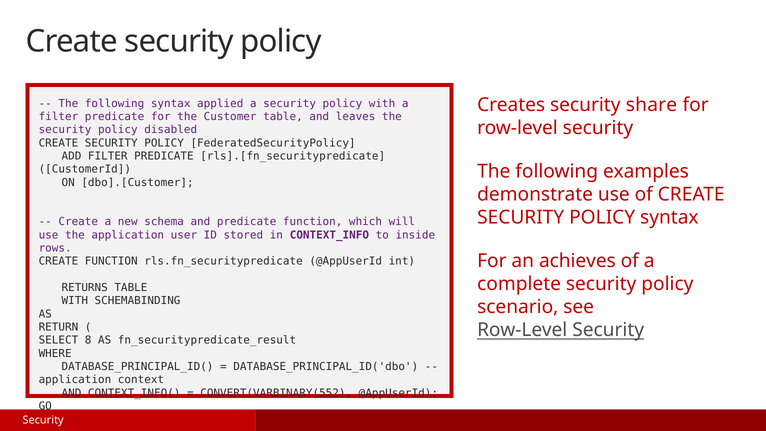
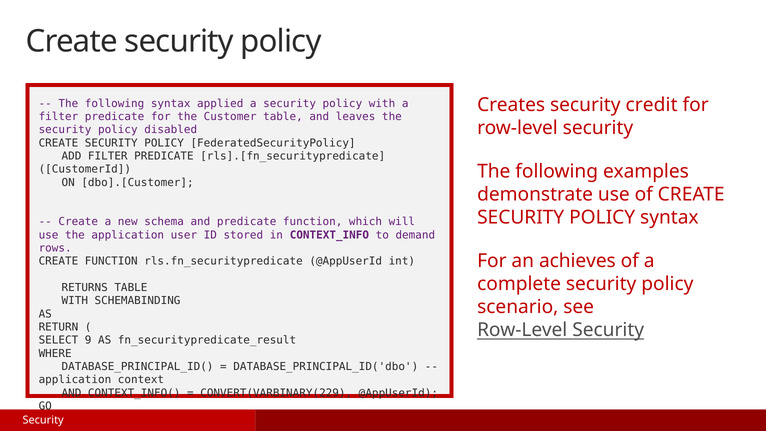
share: share -> credit (652, 105)
inside: inside -> demand (415, 235)
8: 8 -> 9 (88, 340)
CONVERT(VARBINARY(552: CONVERT(VARBINARY(552 -> CONVERT(VARBINARY(229 (276, 393)
